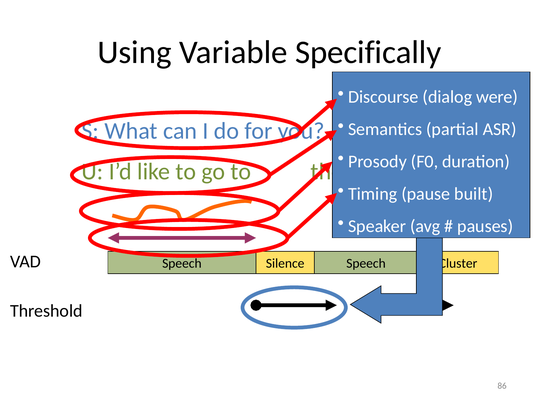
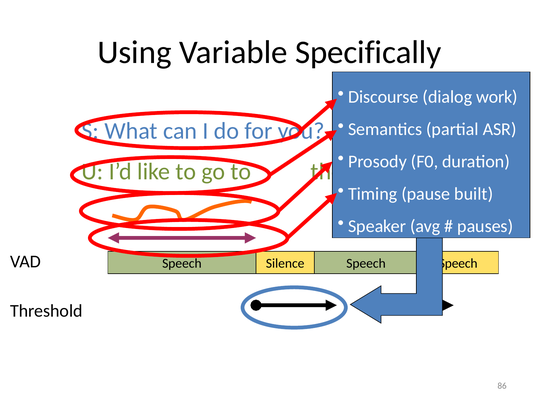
were: were -> work (497, 97)
Cluster: Cluster -> Speech (458, 264)
